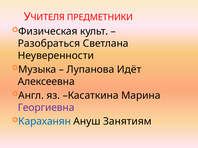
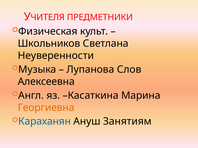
Разобраться: Разобраться -> Школьников (49, 44)
Идёт: Идёт -> Слов (129, 70)
Георгиевна colour: purple -> orange (46, 108)
